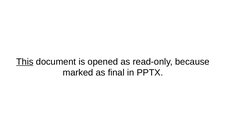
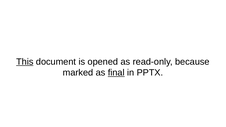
final underline: none -> present (116, 73)
